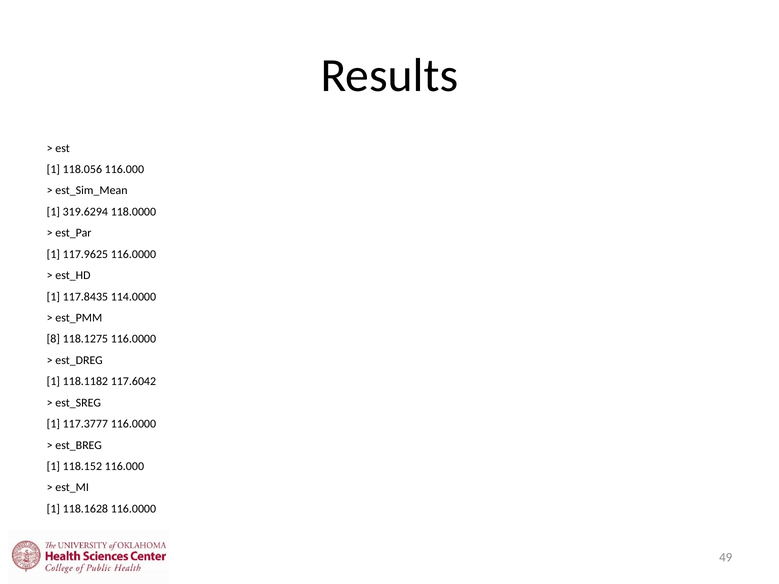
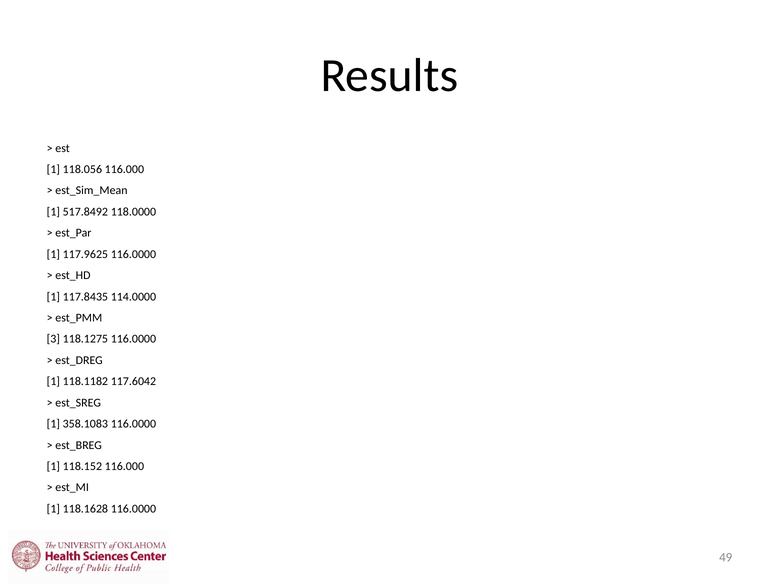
319.6294: 319.6294 -> 517.8492 (85, 212)
8: 8 -> 3 (53, 339)
117.3777: 117.3777 -> 358.1083 (85, 424)
